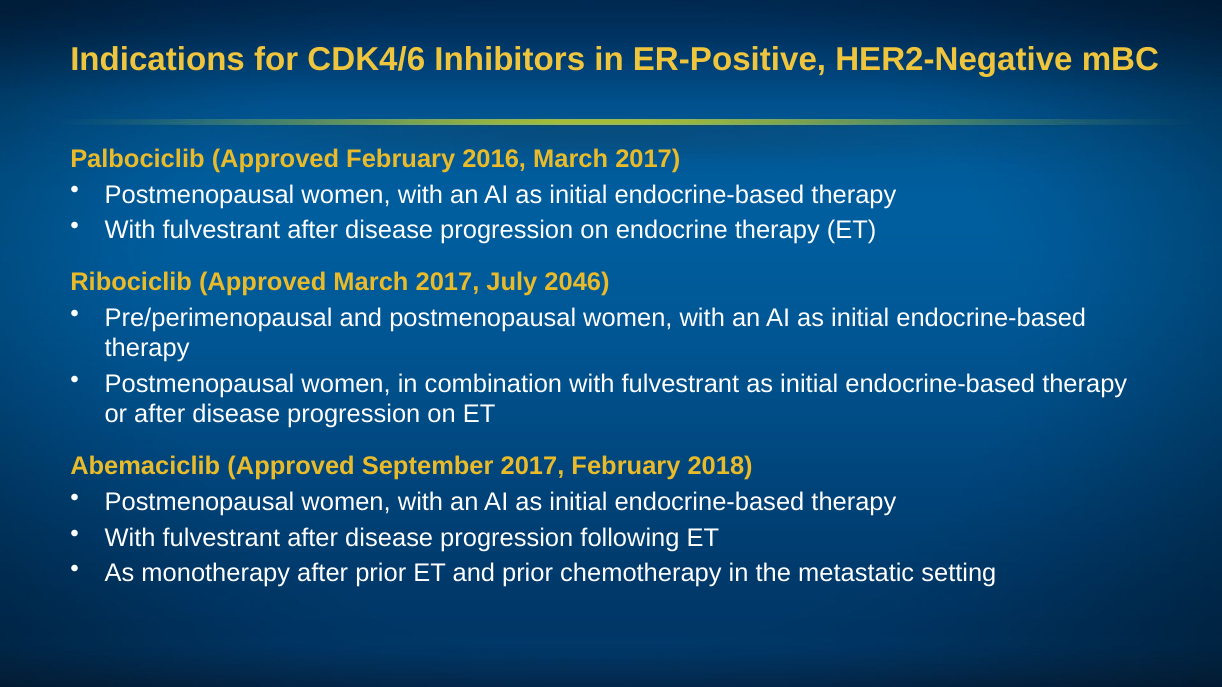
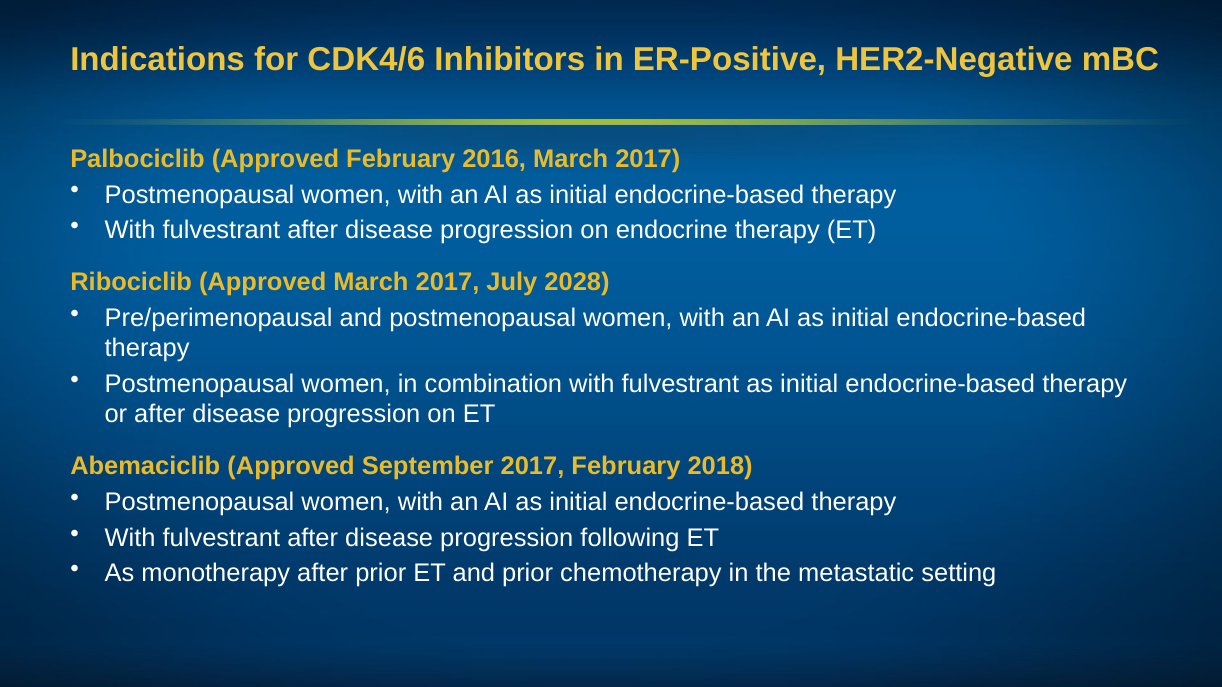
2046: 2046 -> 2028 (577, 282)
